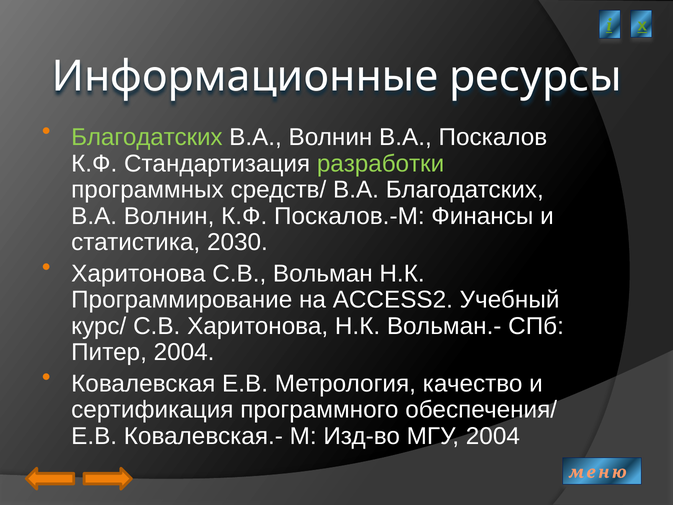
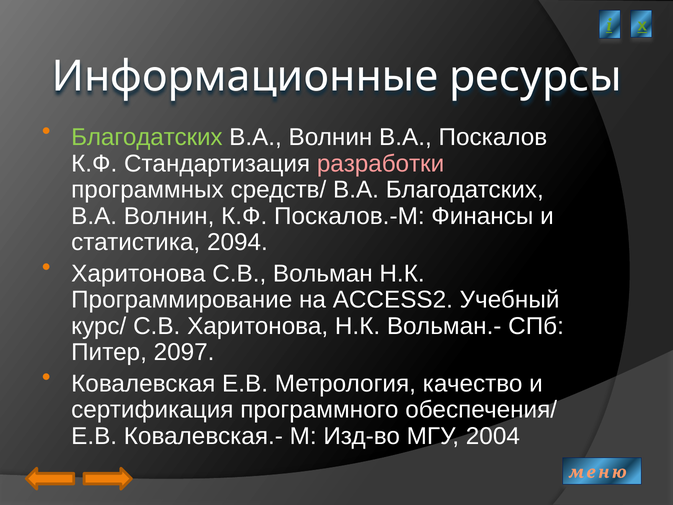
разработки colour: light green -> pink (381, 164)
2030: 2030 -> 2094 (237, 242)
Питер 2004: 2004 -> 2097 (184, 352)
